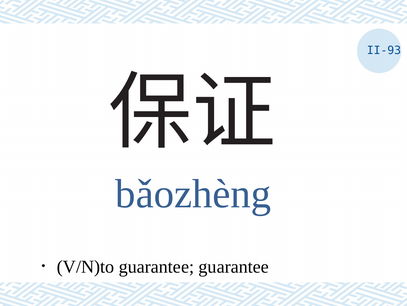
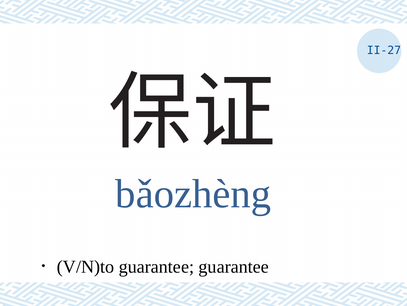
II-93: II-93 -> II-27 (384, 50)
